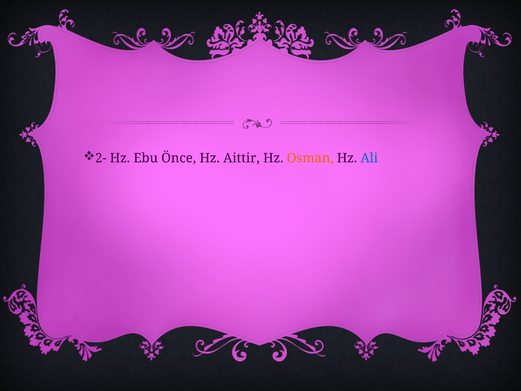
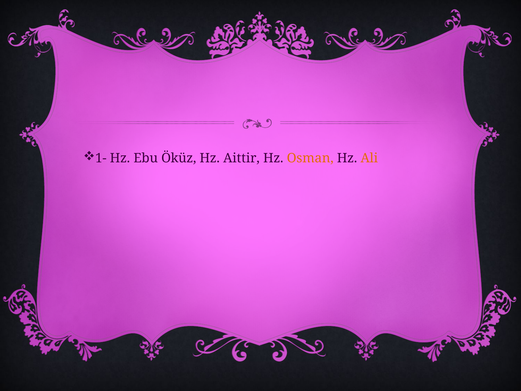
2-: 2- -> 1- (101, 158)
Önce: Önce -> Öküz (179, 158)
Ali colour: blue -> orange (369, 158)
